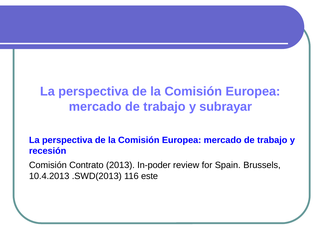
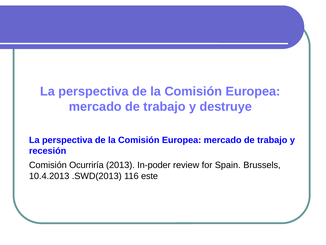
subrayar: subrayar -> destruye (226, 107)
Contrato: Contrato -> Ocurriría (86, 165)
